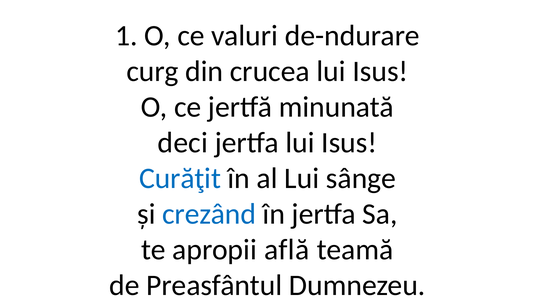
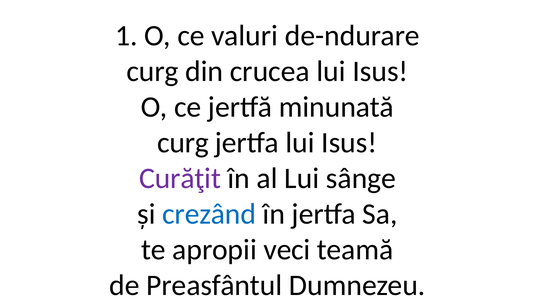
deci: deci -> curg (183, 143)
Curăţit colour: blue -> purple (180, 178)
află: află -> veci (287, 250)
